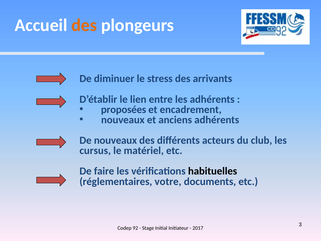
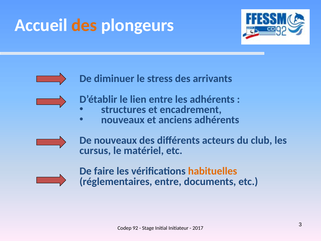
proposées: proposées -> structures (124, 109)
habituelles colour: black -> orange (213, 171)
réglementaires votre: votre -> entre (168, 181)
